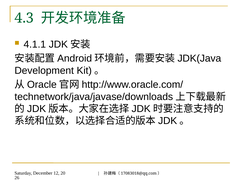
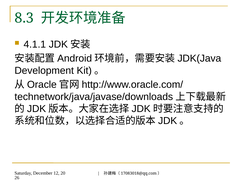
4.3: 4.3 -> 8.3 (24, 18)
